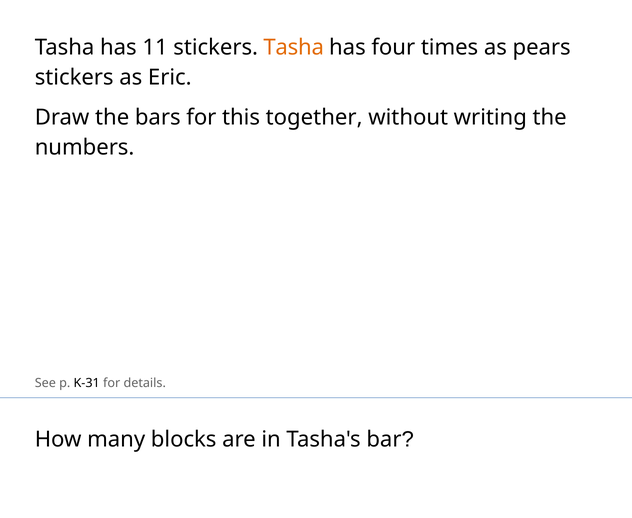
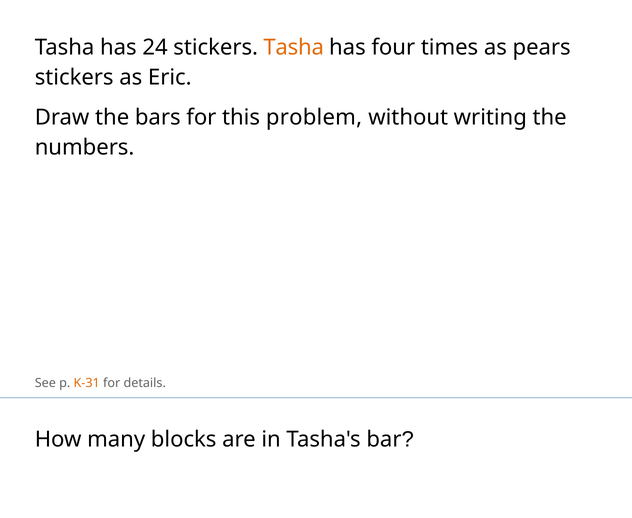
11: 11 -> 24 (155, 47)
together: together -> problem (314, 117)
K-31 colour: black -> orange (87, 383)
